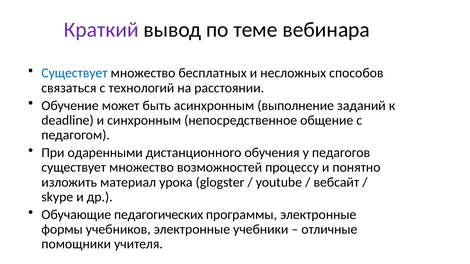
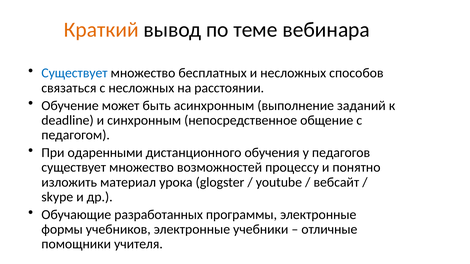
Краткий colour: purple -> orange (101, 30)
с технологий: технологий -> несложных (141, 88)
педагогических: педагогических -> разработанных (159, 215)
